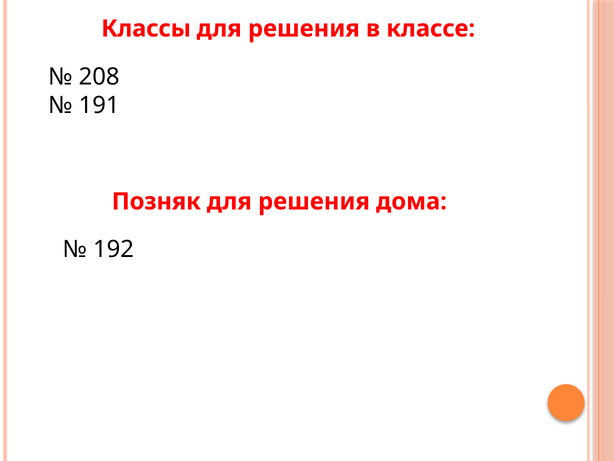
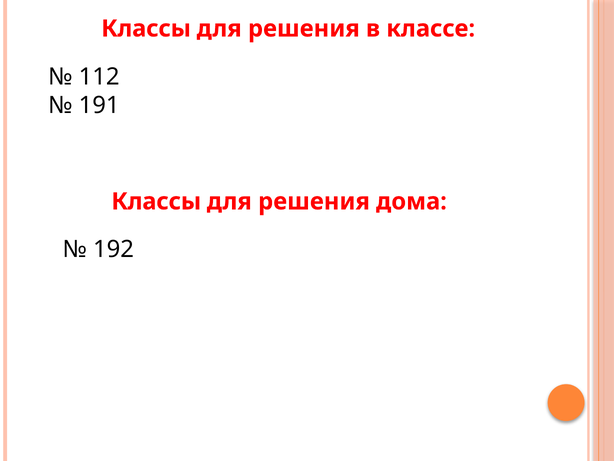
208: 208 -> 112 (99, 77)
Позняк: Позняк -> Классы (156, 201)
